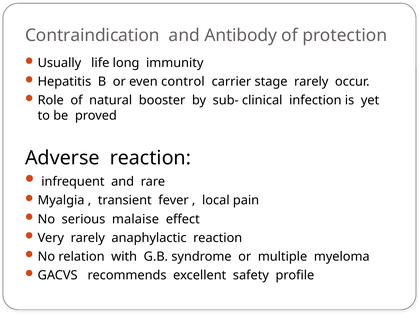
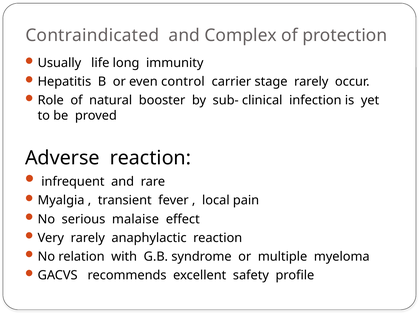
Contraindication: Contraindication -> Contraindicated (92, 35)
Antibody: Antibody -> Complex (241, 35)
